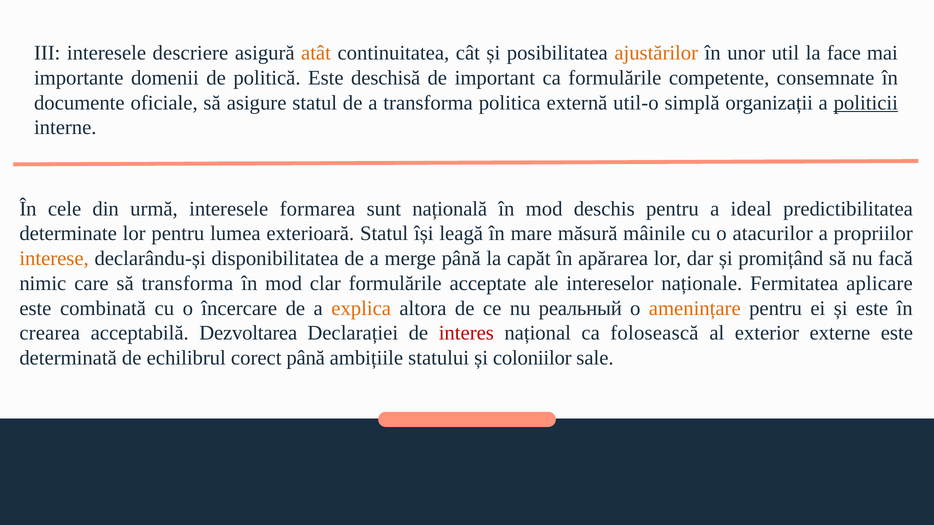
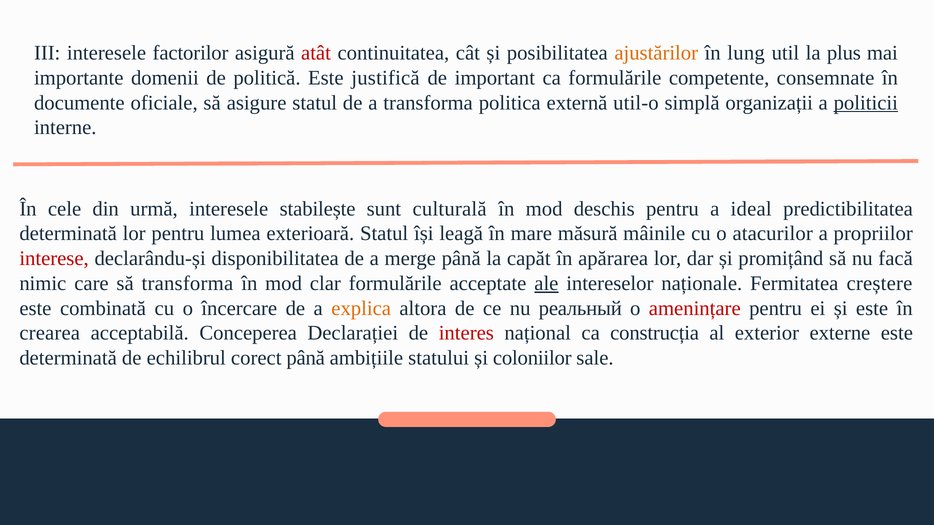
descriere: descriere -> factorilor (191, 53)
atât colour: orange -> red (316, 53)
unor: unor -> lung (746, 53)
face: face -> plus (844, 53)
deschisă: deschisă -> justifică (386, 78)
formarea: formarea -> stabilește (318, 209)
națională: națională -> culturală (450, 209)
determinate: determinate -> determinată (68, 234)
interese colour: orange -> red (54, 259)
ale underline: none -> present (546, 284)
aplicare: aplicare -> creștere (879, 284)
amenințare colour: orange -> red (695, 308)
Dezvoltarea: Dezvoltarea -> Conceperea (248, 333)
folosească: folosească -> construcția (655, 333)
